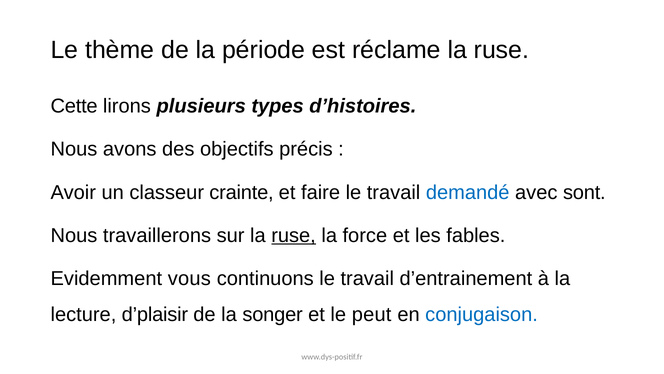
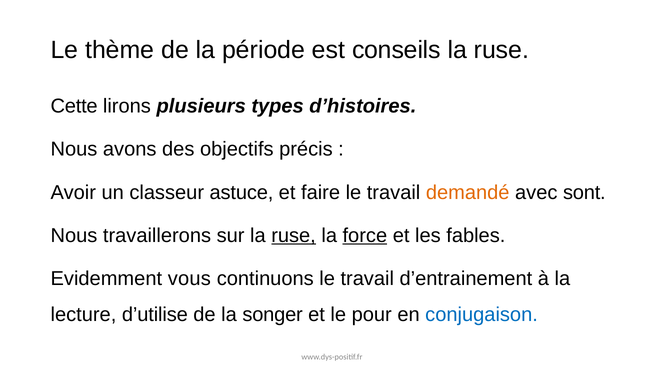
réclame: réclame -> conseils (396, 50)
crainte: crainte -> astuce (241, 192)
demandé colour: blue -> orange (468, 192)
force underline: none -> present (365, 235)
d’plaisir: d’plaisir -> d’utilise (155, 314)
peut: peut -> pour (372, 314)
